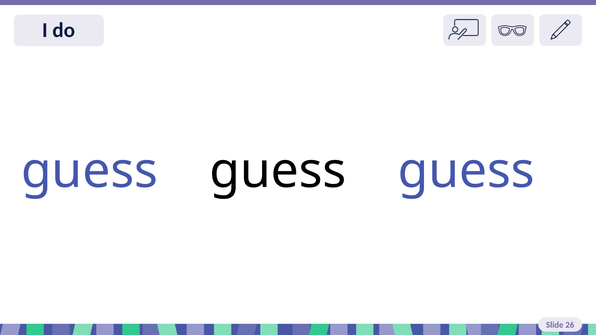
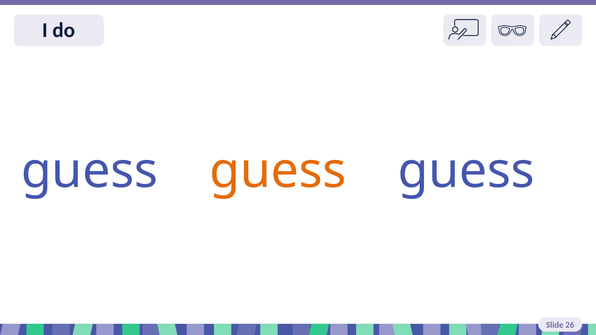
guess colour: black -> orange (278, 171)
